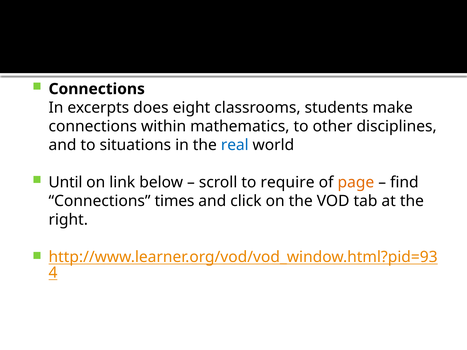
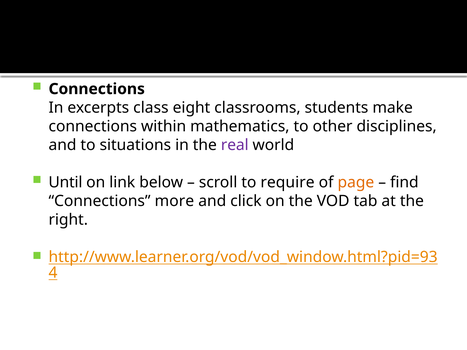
does: does -> class (151, 108)
real colour: blue -> purple (235, 145)
times: times -> more (174, 201)
